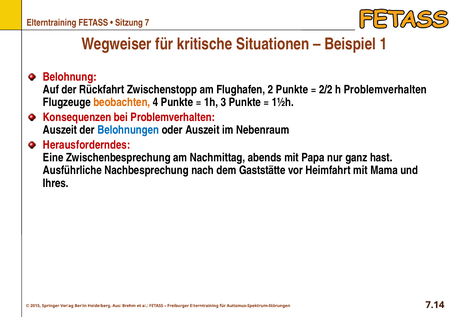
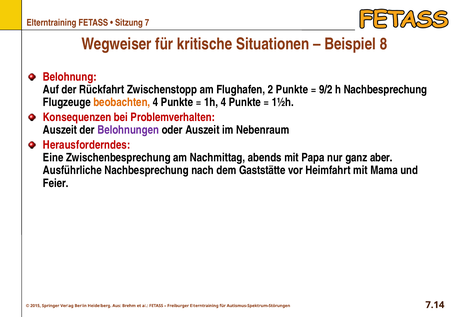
1: 1 -> 8 (383, 44)
2/2: 2/2 -> 9/2 (326, 90)
h Problemverhalten: Problemverhalten -> Nachbesprechung (385, 90)
1h 3: 3 -> 4 (223, 102)
Belohnungen colour: blue -> purple (128, 130)
hast: hast -> aber (381, 158)
Ihres: Ihres -> Feier (56, 183)
